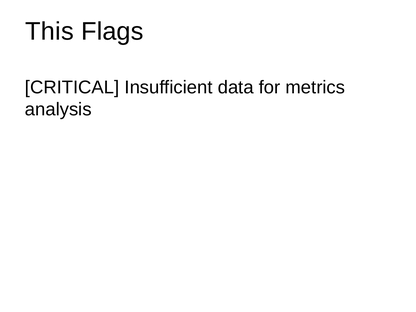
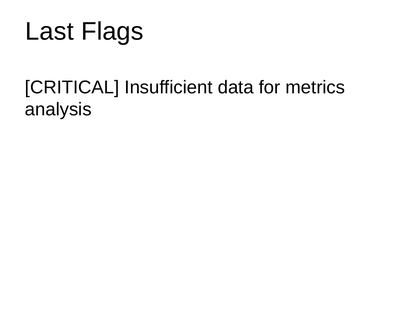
This: This -> Last (49, 32)
